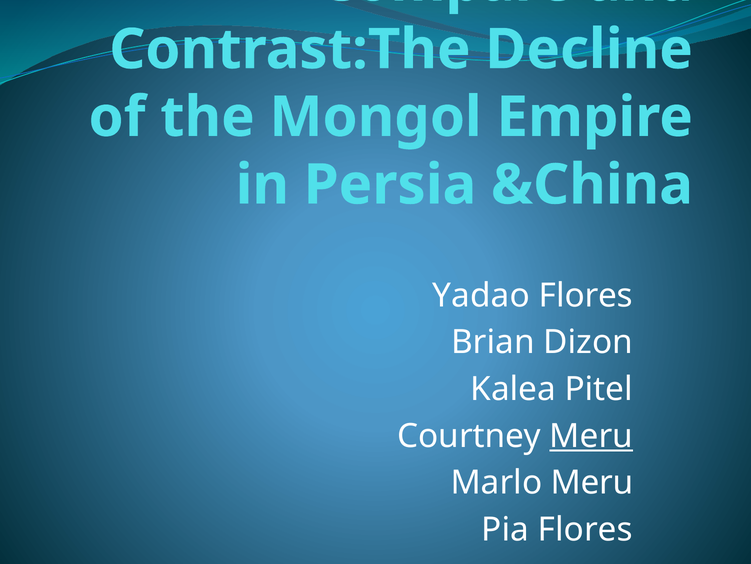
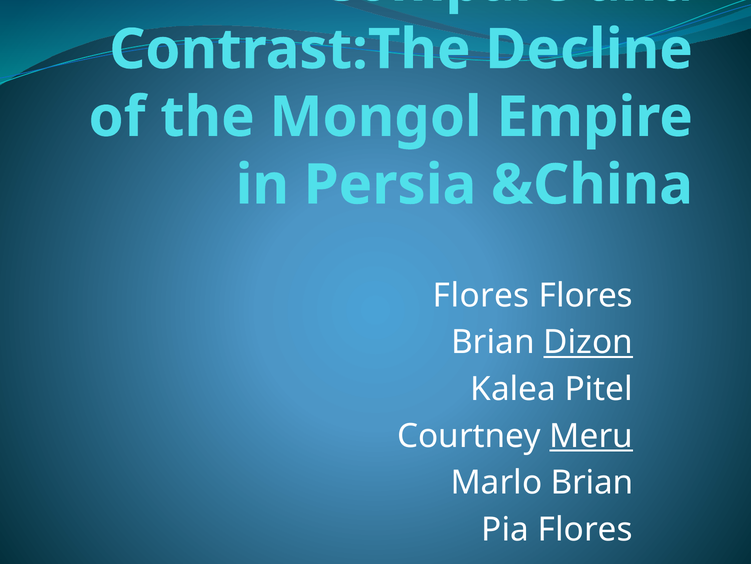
Yadao: Yadao -> Flores (481, 295)
Dizon underline: none -> present (588, 342)
Marlo Meru: Meru -> Brian (592, 482)
